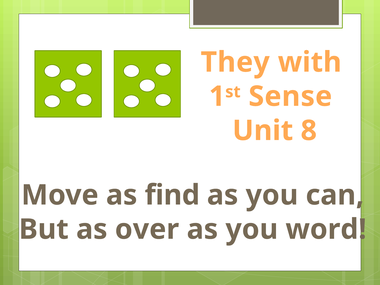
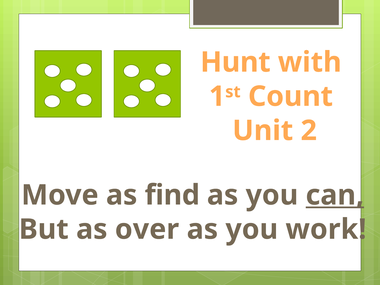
They: They -> Hunt (235, 62)
Sense: Sense -> Count (291, 96)
8: 8 -> 2 (309, 131)
can underline: none -> present (335, 195)
word: word -> work (326, 229)
